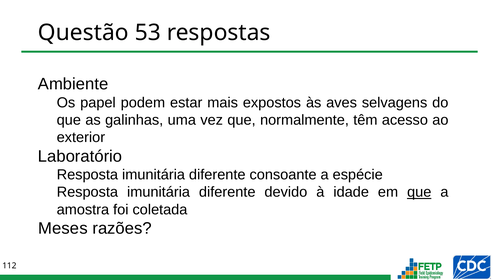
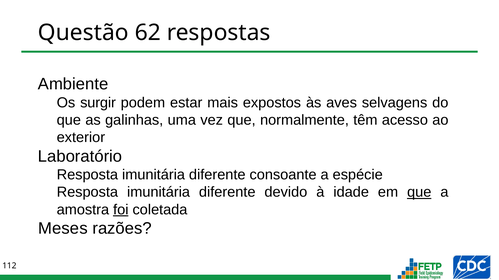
53: 53 -> 62 (148, 33)
papel: papel -> surgir (98, 103)
foi underline: none -> present (121, 210)
